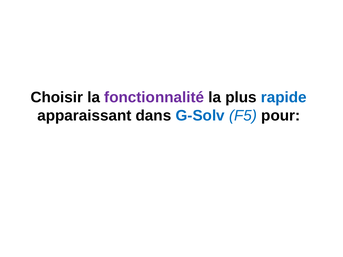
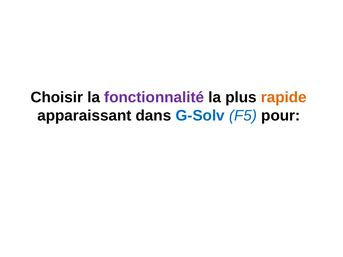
rapide colour: blue -> orange (284, 97)
